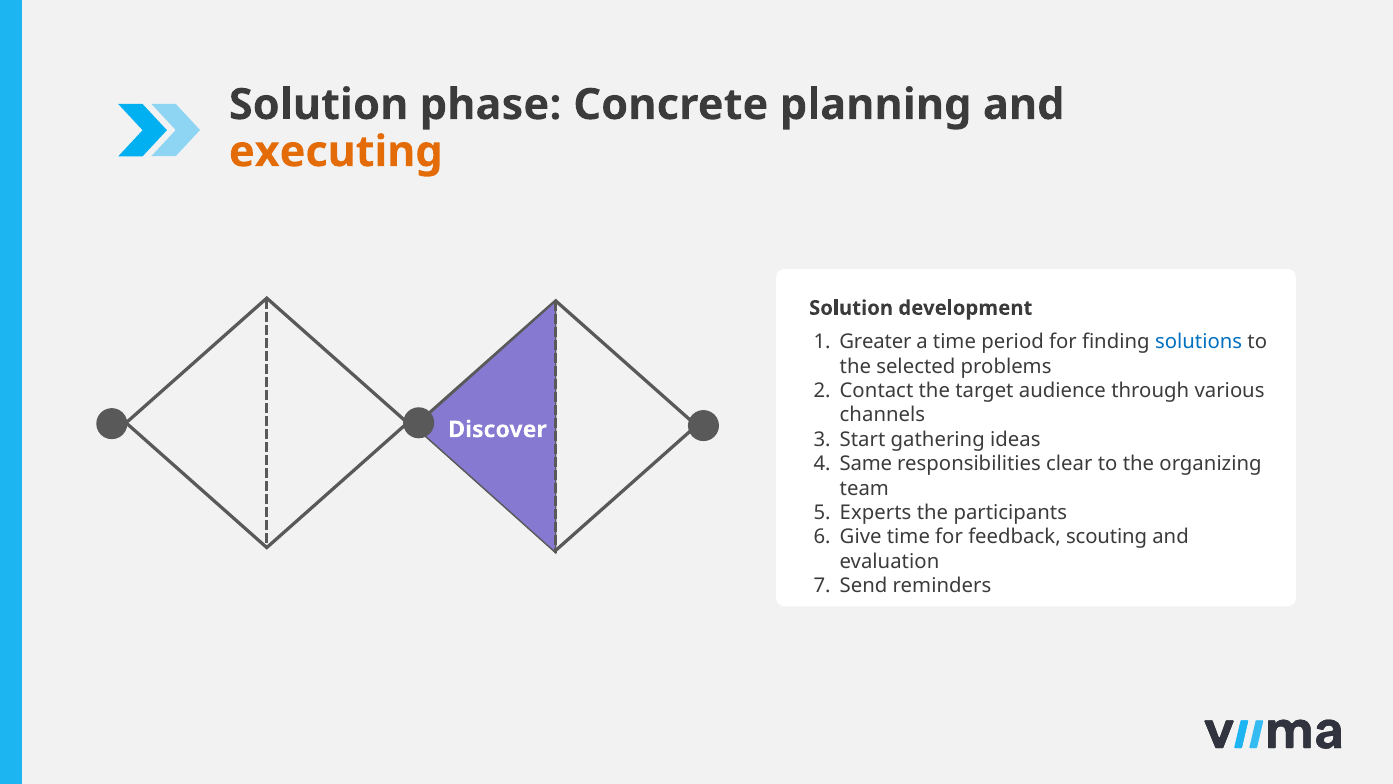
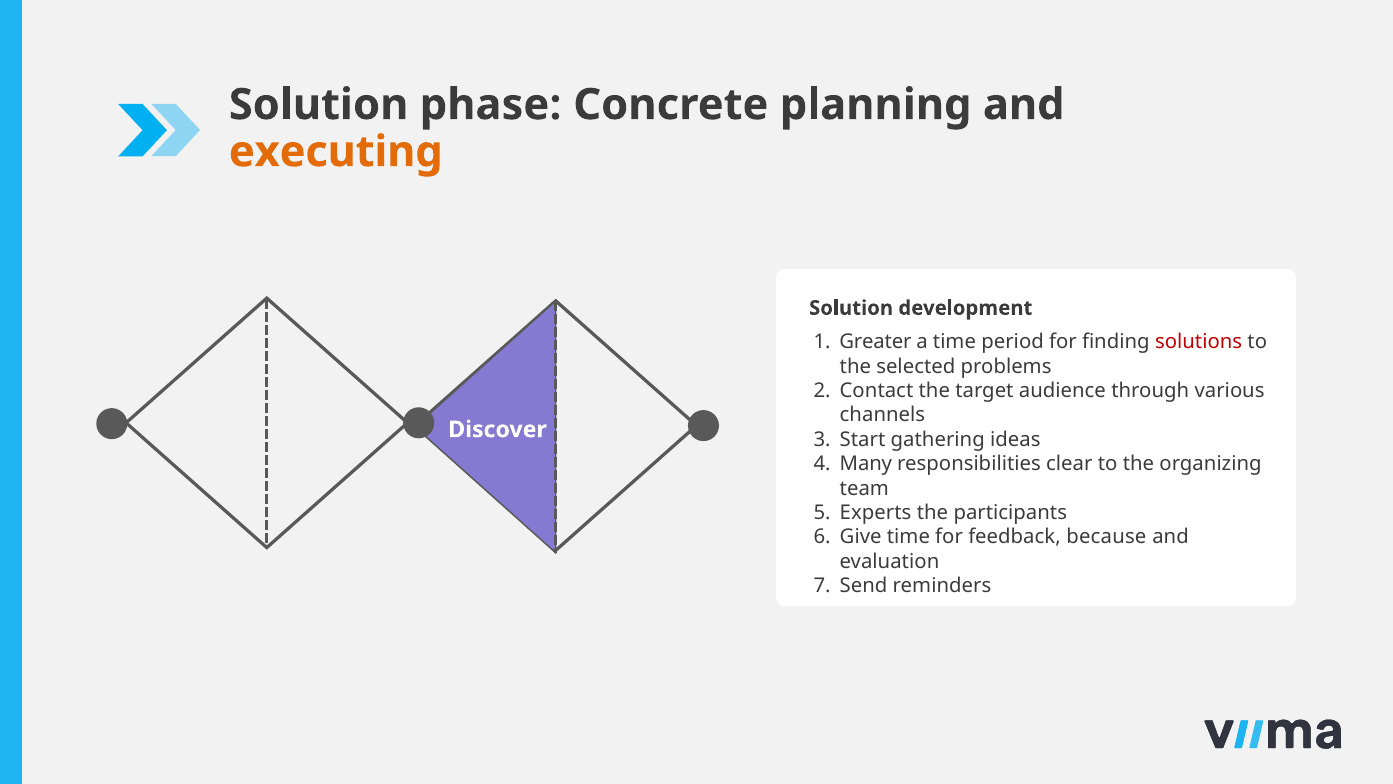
solutions colour: blue -> red (1199, 342)
Same: Same -> Many (866, 464)
scouting: scouting -> because (1106, 537)
